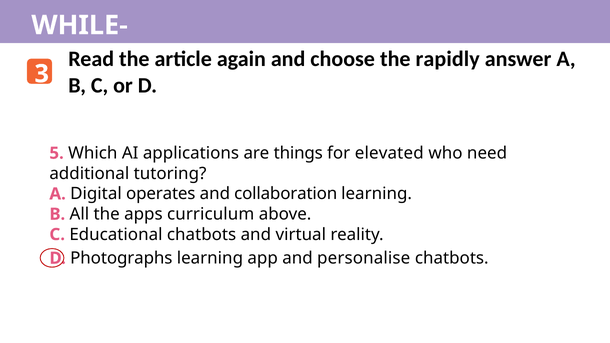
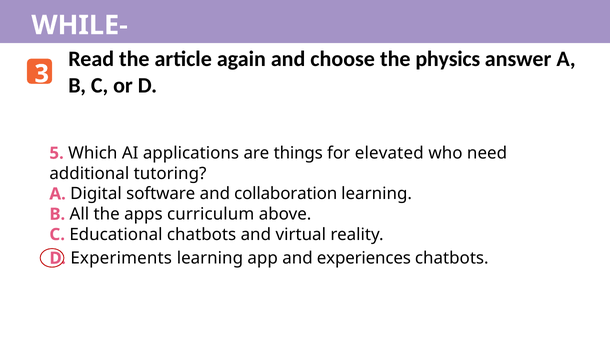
rapidly: rapidly -> physics (448, 59)
operates: operates -> software (161, 194)
Photographs: Photographs -> Experiments (121, 258)
personalise: personalise -> experiences (364, 258)
